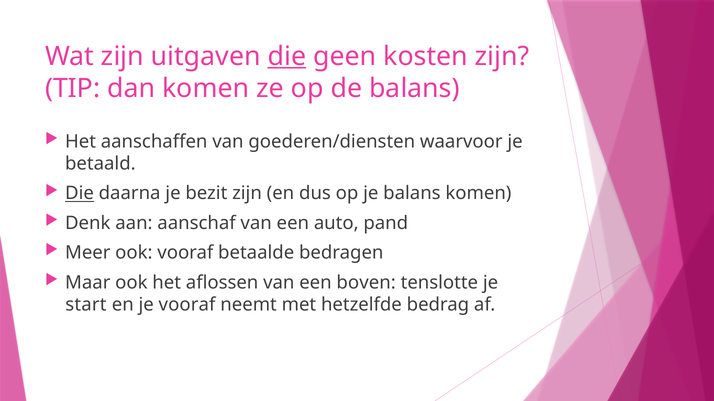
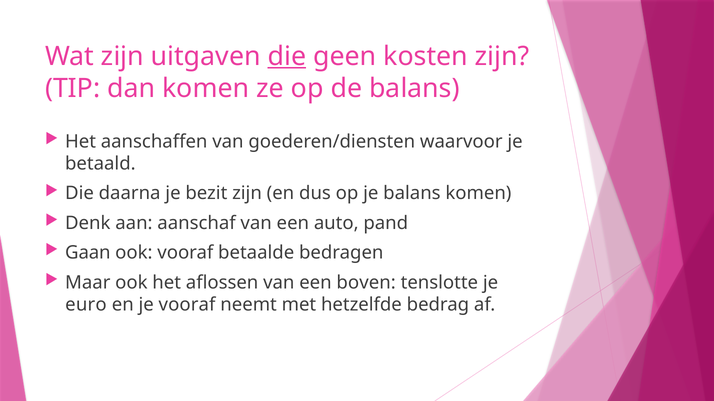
Die underline: present -> none (80, 194)
Meer: Meer -> Gaan (88, 253)
start: start -> euro (86, 305)
